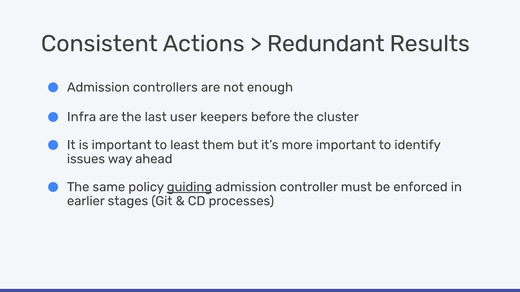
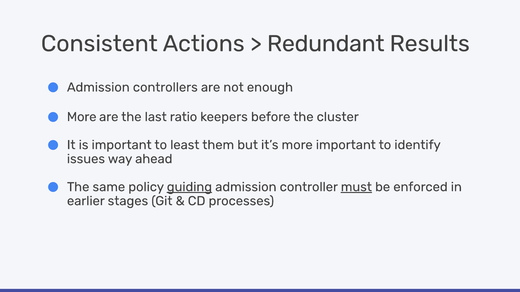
Infra: Infra -> More (82, 117)
user: user -> ratio (184, 117)
must underline: none -> present (356, 187)
